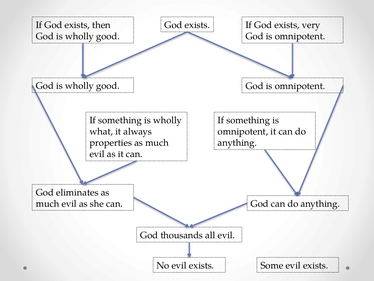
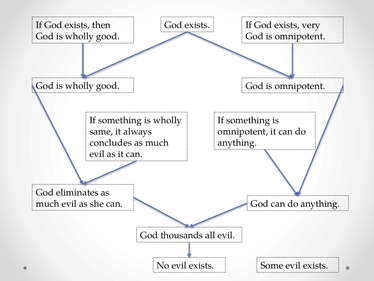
what: what -> same (101, 131)
properties: properties -> concludes (111, 142)
